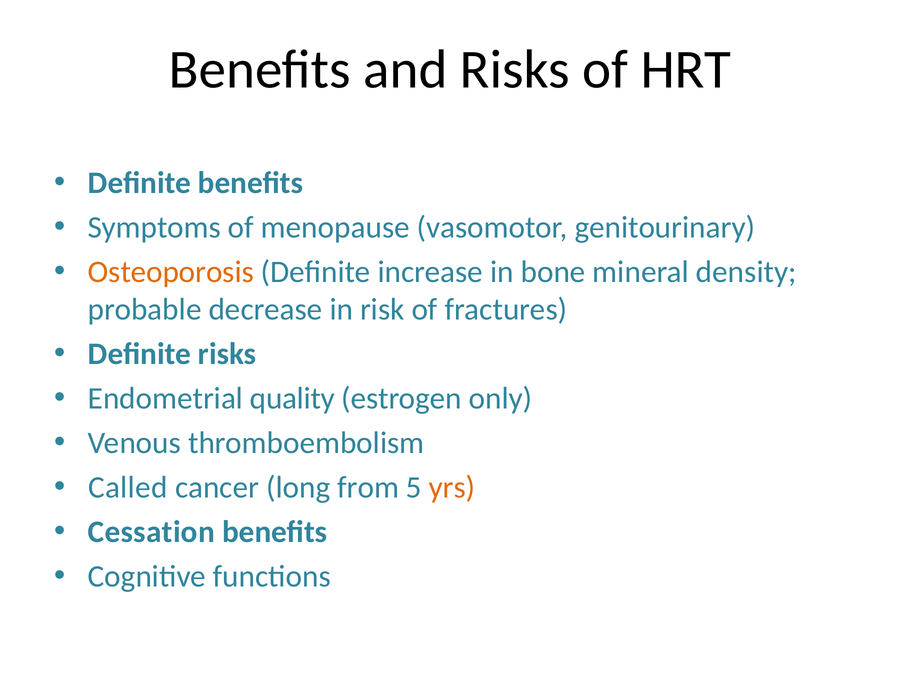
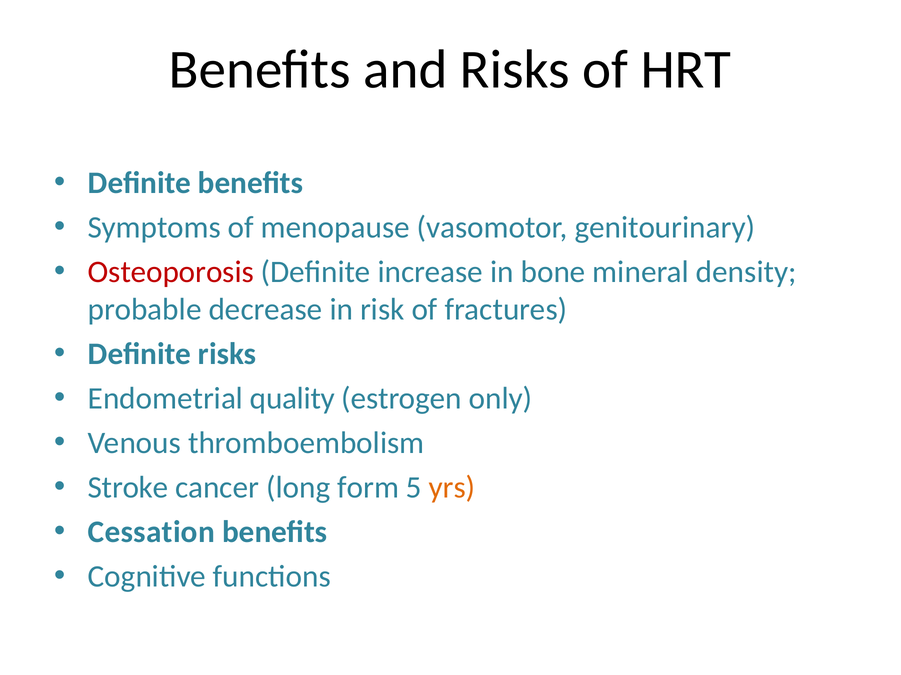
Osteoporosis colour: orange -> red (171, 272)
Called: Called -> Stroke (128, 488)
from: from -> form (368, 488)
